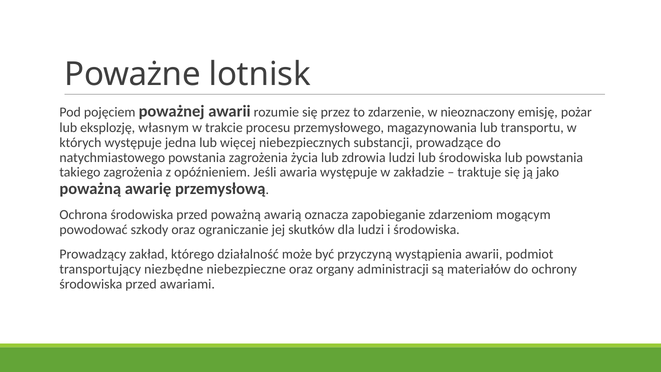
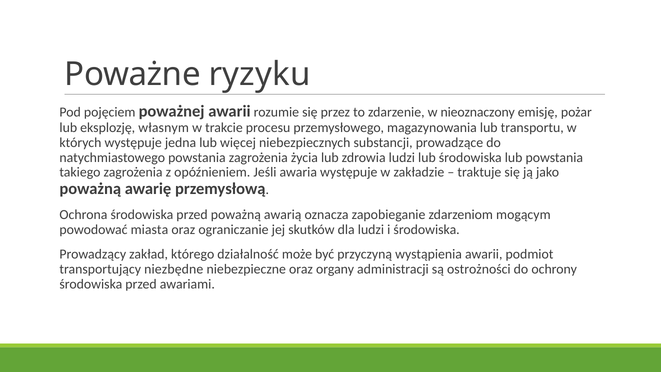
lotnisk: lotnisk -> ryzyku (260, 74)
szkody: szkody -> miasta (149, 230)
materiałów: materiałów -> ostrożności (479, 269)
